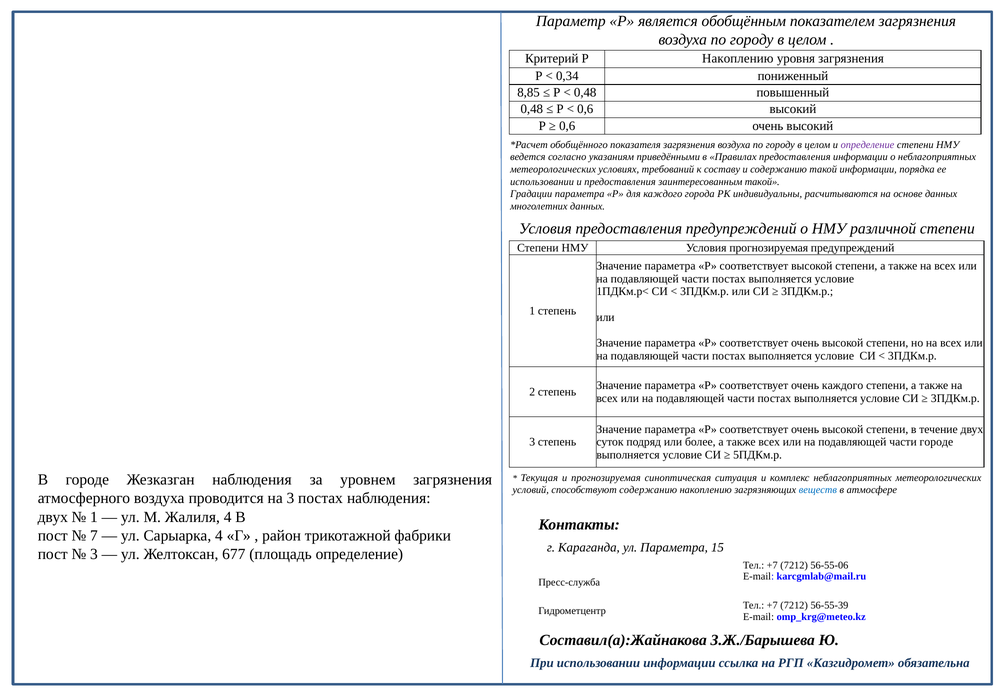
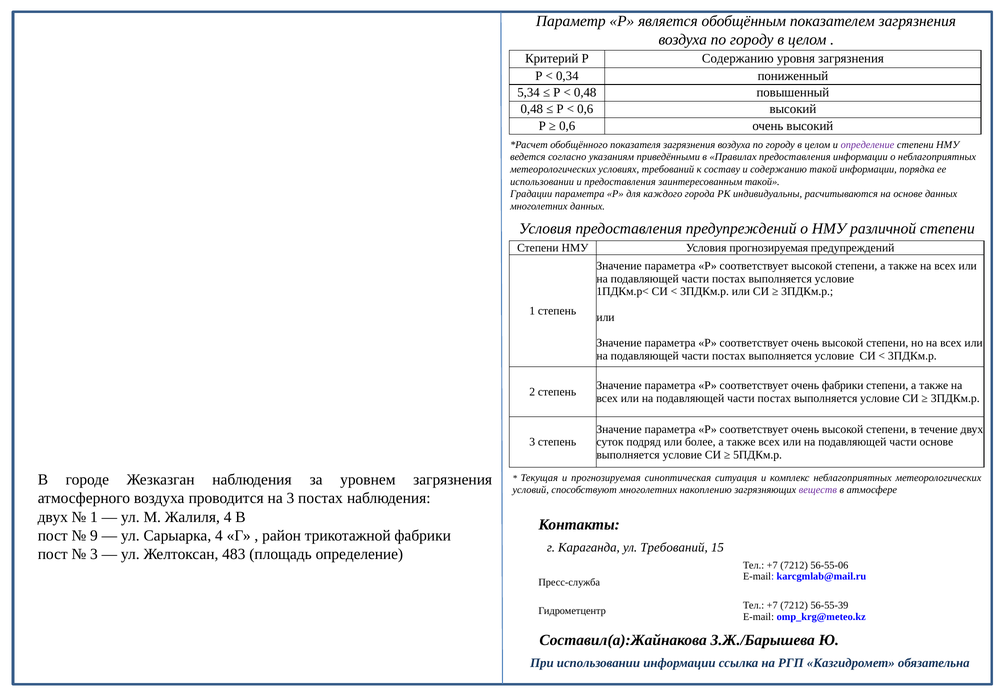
Р Накоплению: Накоплению -> Содержанию (738, 58)
8,85: 8,85 -> 5,34 (529, 93)
очень каждого: каждого -> фабрики (843, 385)
части городе: городе -> основе (936, 442)
способствуют содержанию: содержанию -> многолетних (648, 490)
веществ colour: blue -> purple (818, 490)
7: 7 -> 9 (94, 535)
ул Параметра: Параметра -> Требований (674, 547)
677: 677 -> 483 (234, 554)
